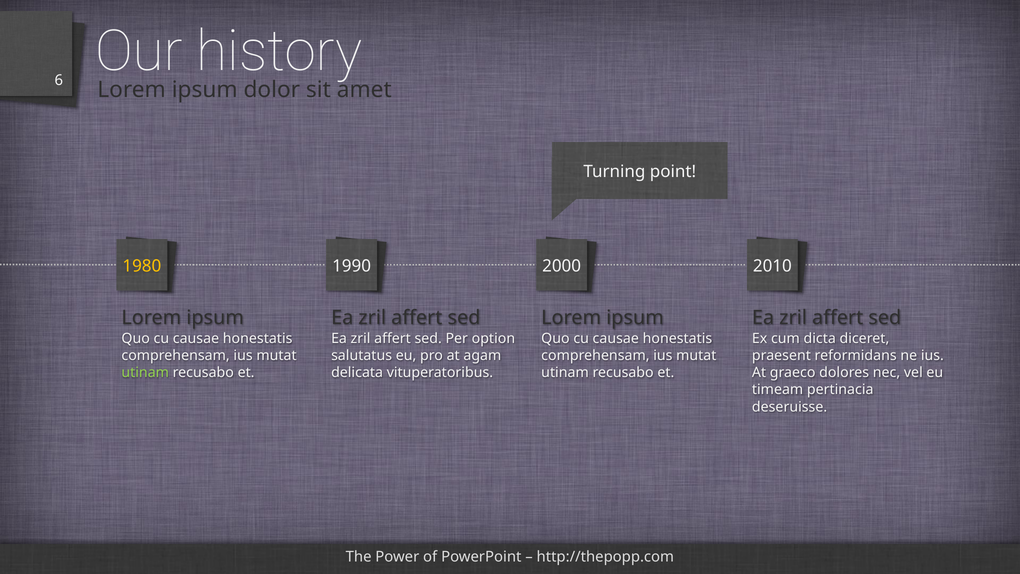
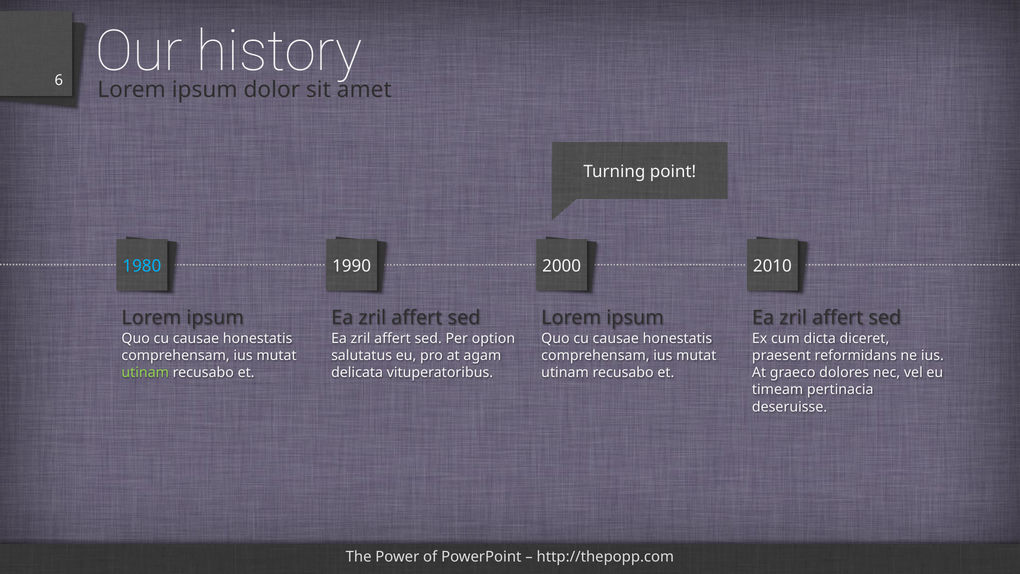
1980 colour: yellow -> light blue (142, 266)
